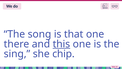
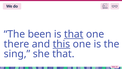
song: song -> been (40, 34)
that underline: none -> present (74, 34)
she chip: chip -> that (63, 54)
